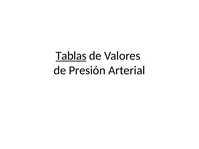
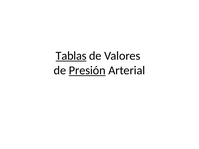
Presión underline: none -> present (87, 71)
